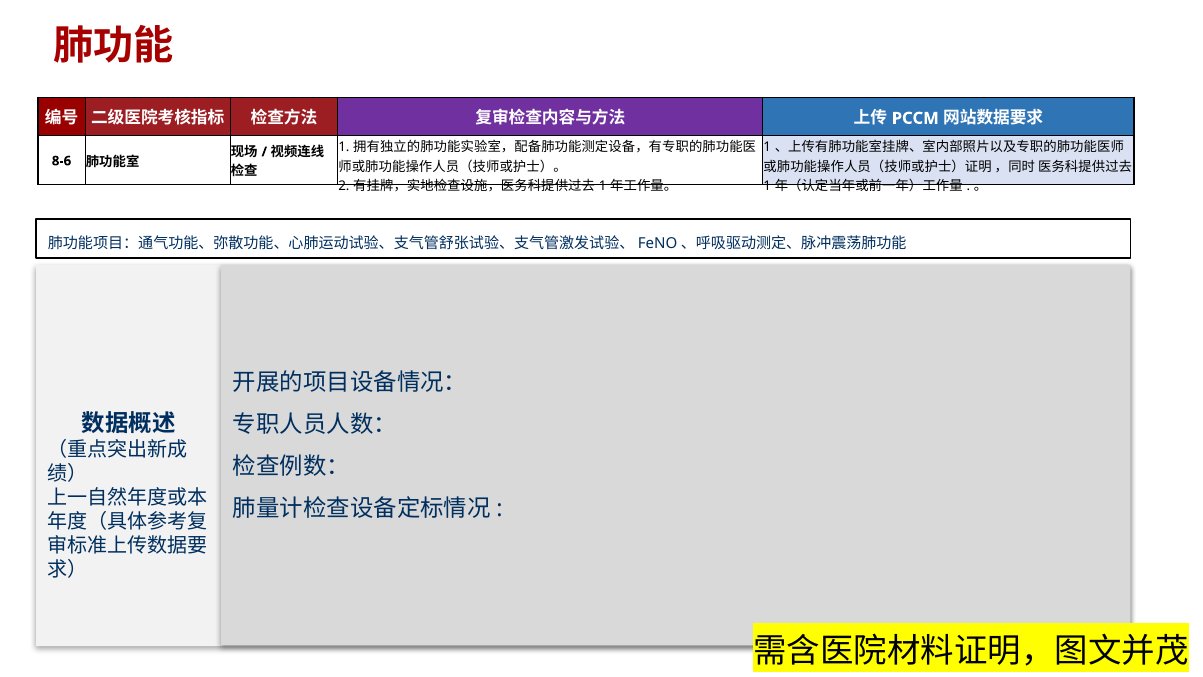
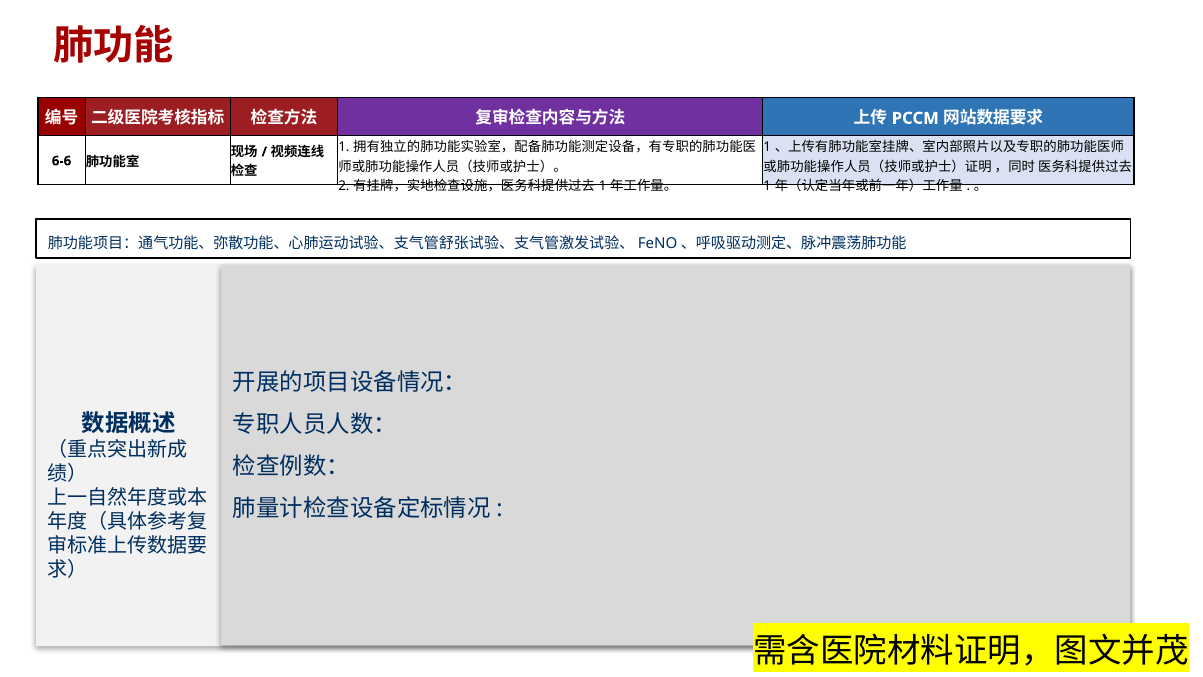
8-6: 8-6 -> 6-6 (62, 161)
